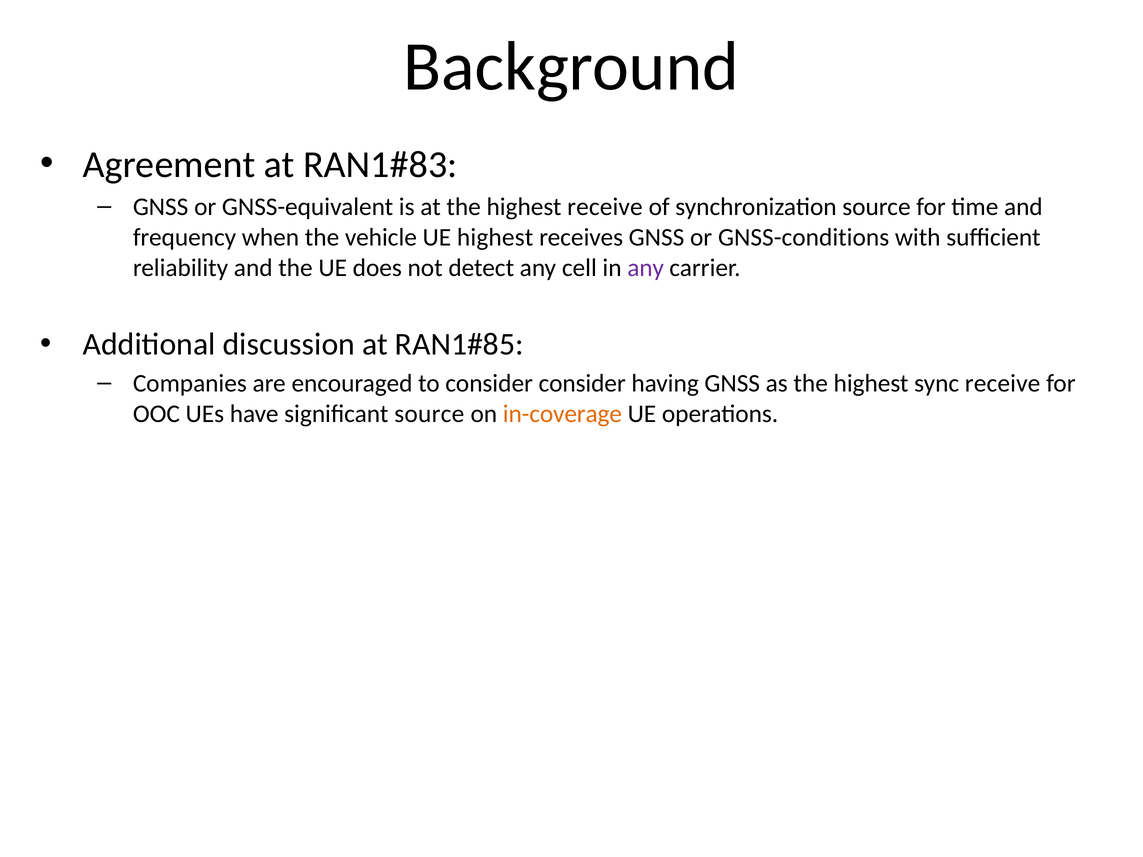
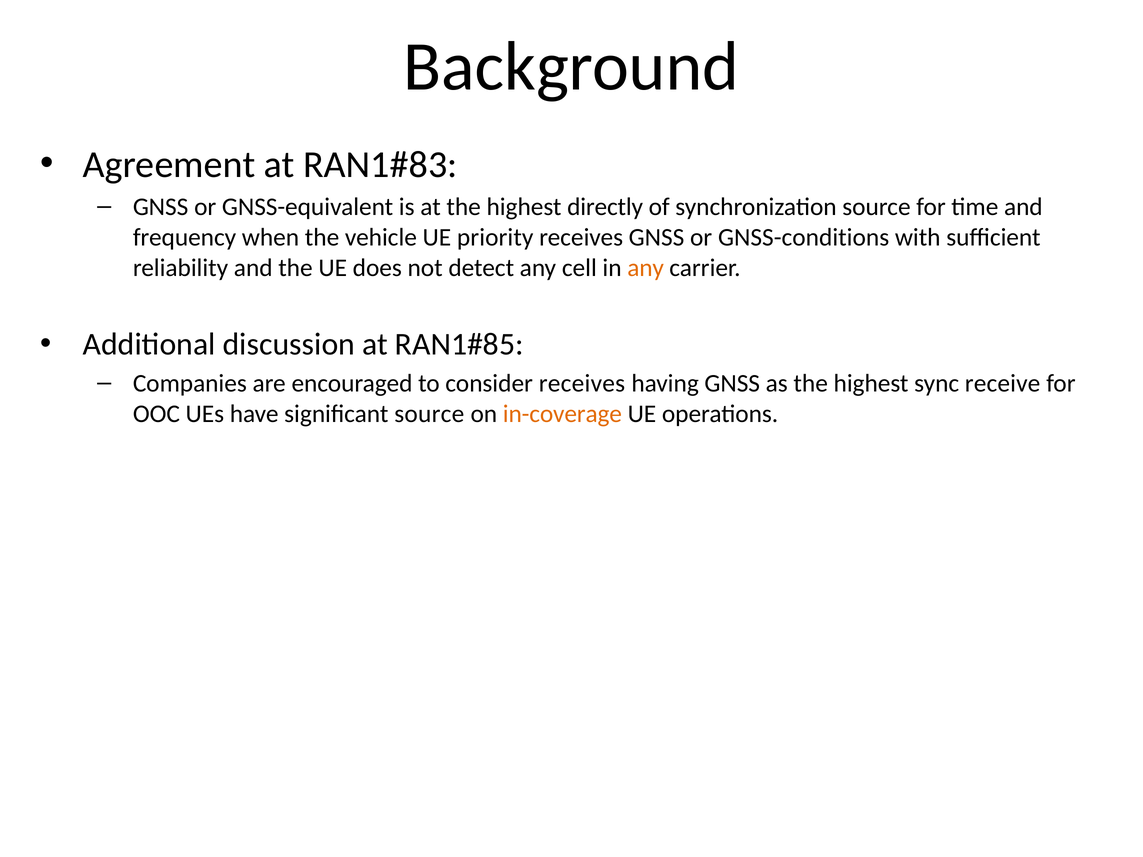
highest receive: receive -> directly (605, 207)
UE highest: highest -> priority (495, 237)
any colour: purple -> orange (646, 268)
consider consider: consider -> receives (582, 383)
